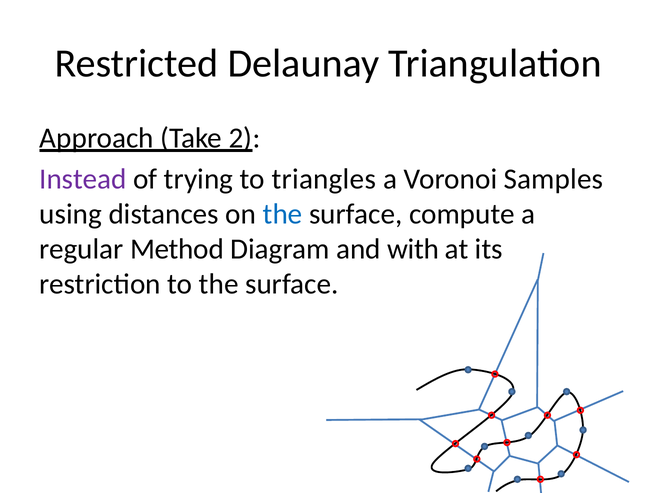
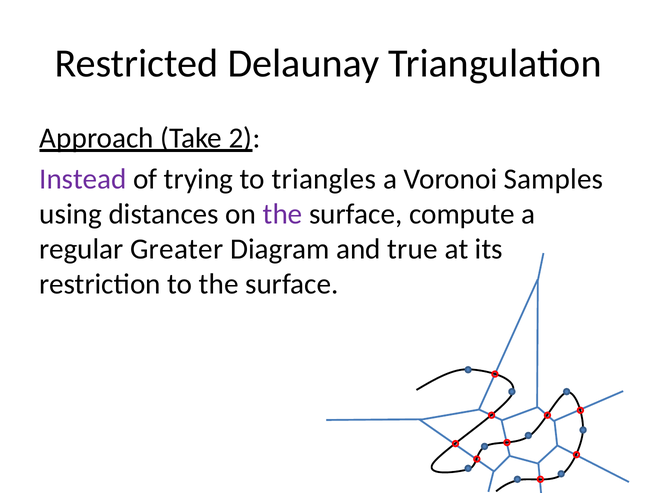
the colour: blue -> purple (283, 214)
Method: Method -> Greater (177, 249)
with: with -> true (413, 249)
